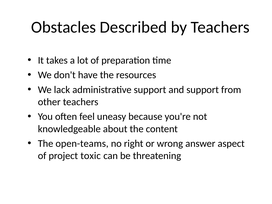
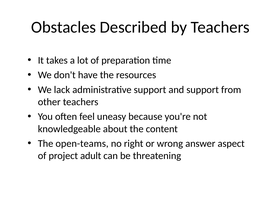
toxic: toxic -> adult (91, 156)
